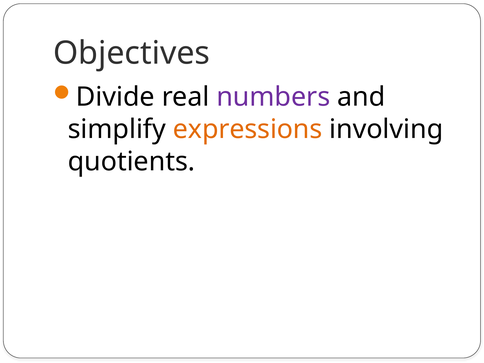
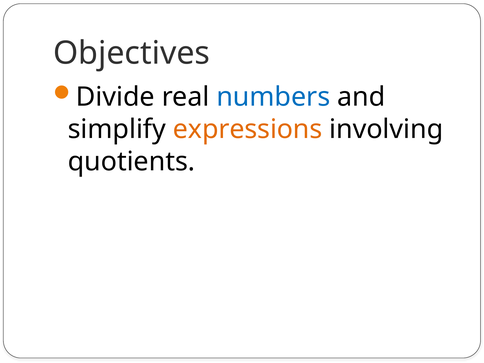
numbers colour: purple -> blue (273, 97)
